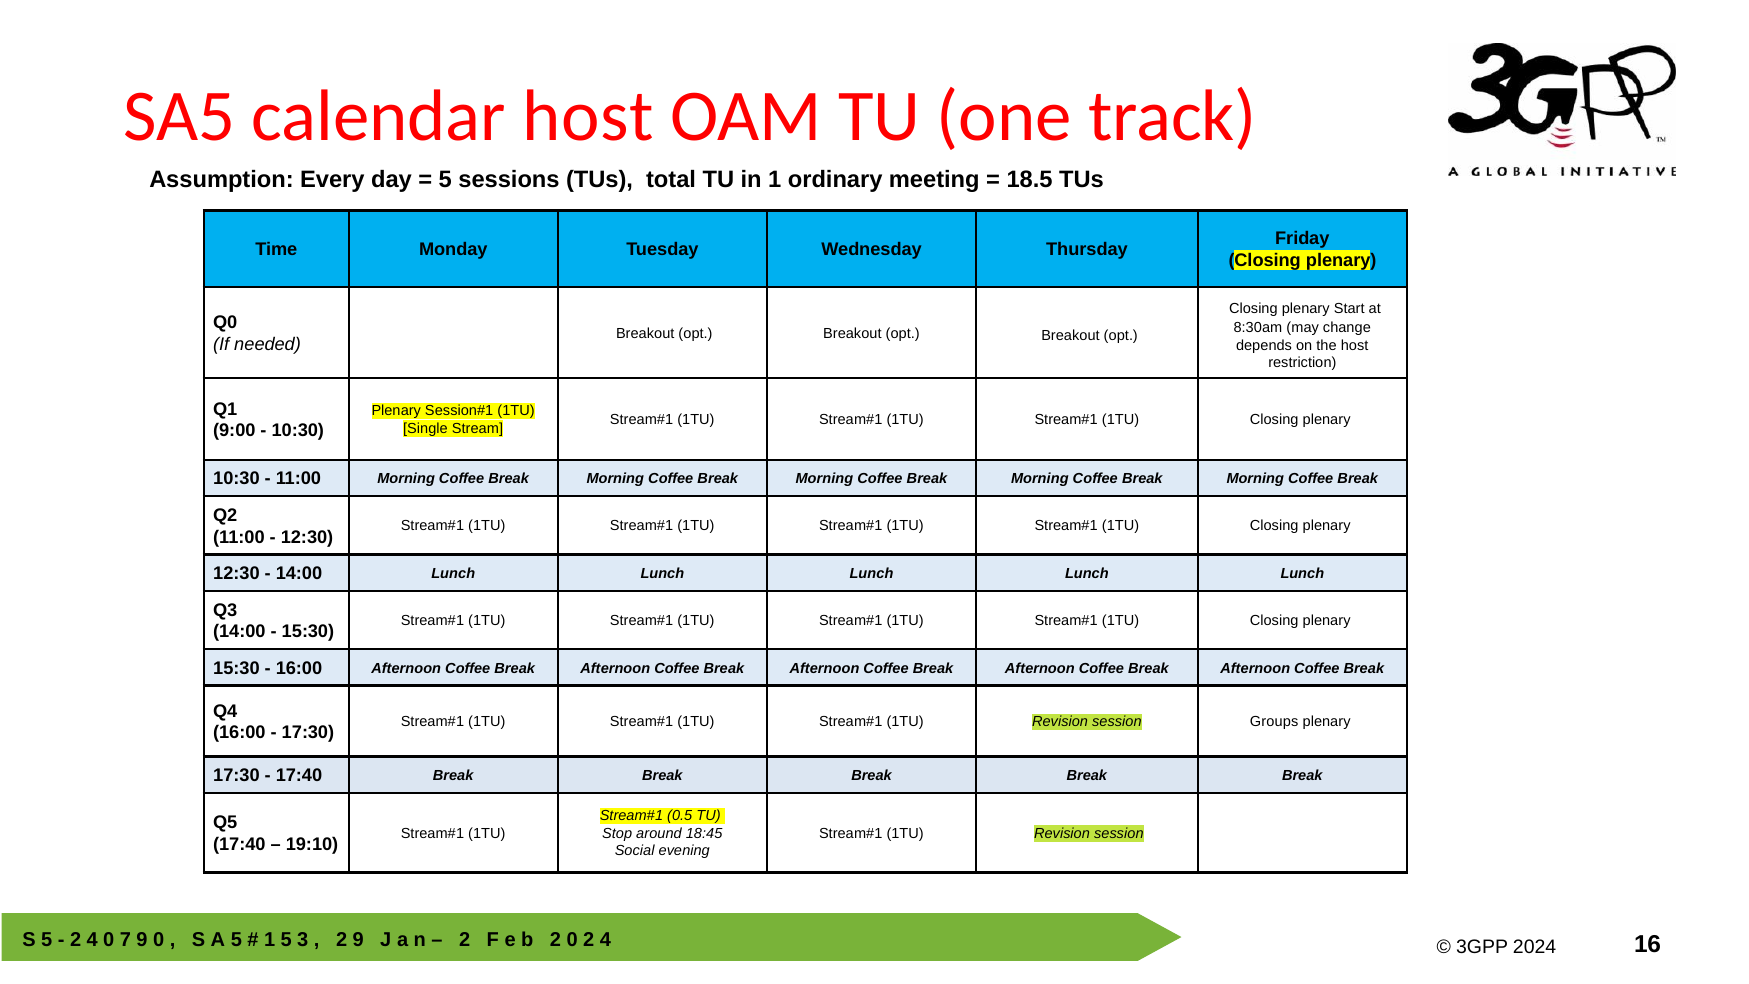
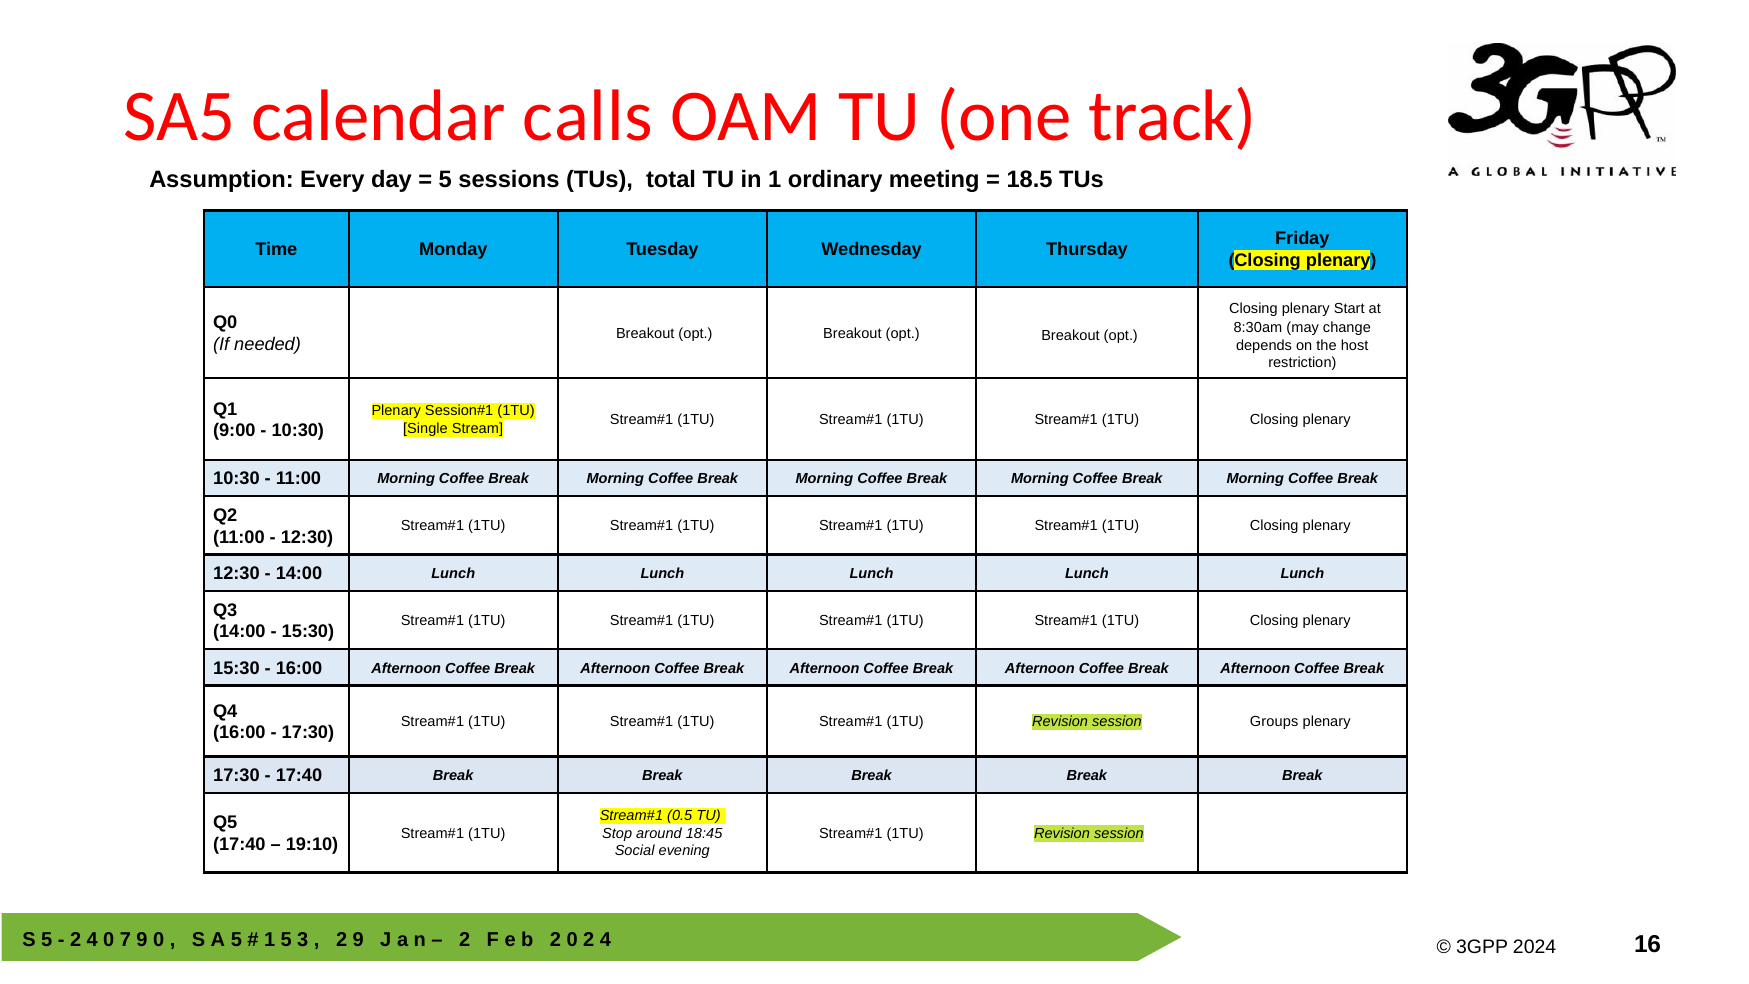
calendar host: host -> calls (588, 117)
